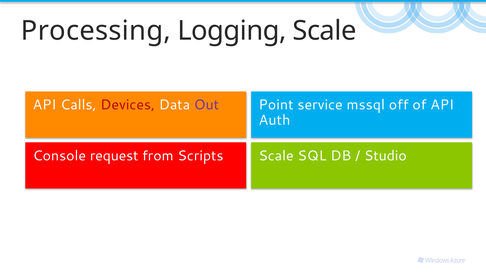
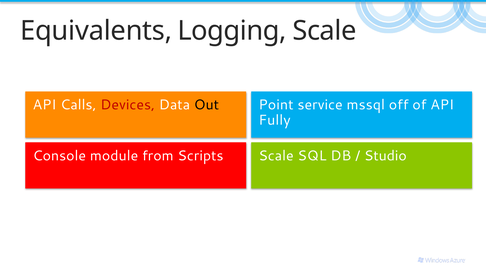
Processing: Processing -> Equivalents (96, 31)
Out colour: purple -> black (206, 105)
Auth: Auth -> Fully (275, 120)
request: request -> module (114, 155)
